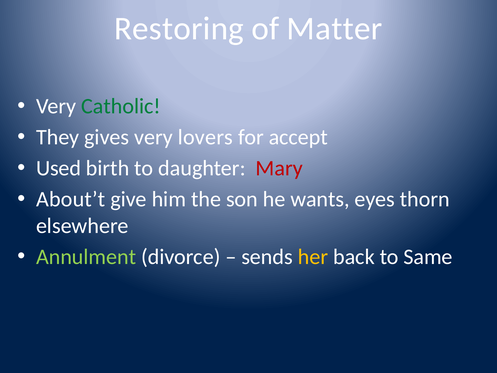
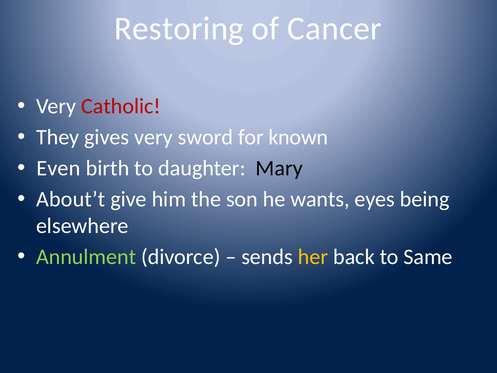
Matter: Matter -> Cancer (335, 28)
Catholic colour: green -> red (121, 106)
lovers: lovers -> sword (205, 137)
accept: accept -> known (298, 137)
Used: Used -> Even (58, 168)
Mary colour: red -> black (279, 168)
thorn: thorn -> being (425, 199)
